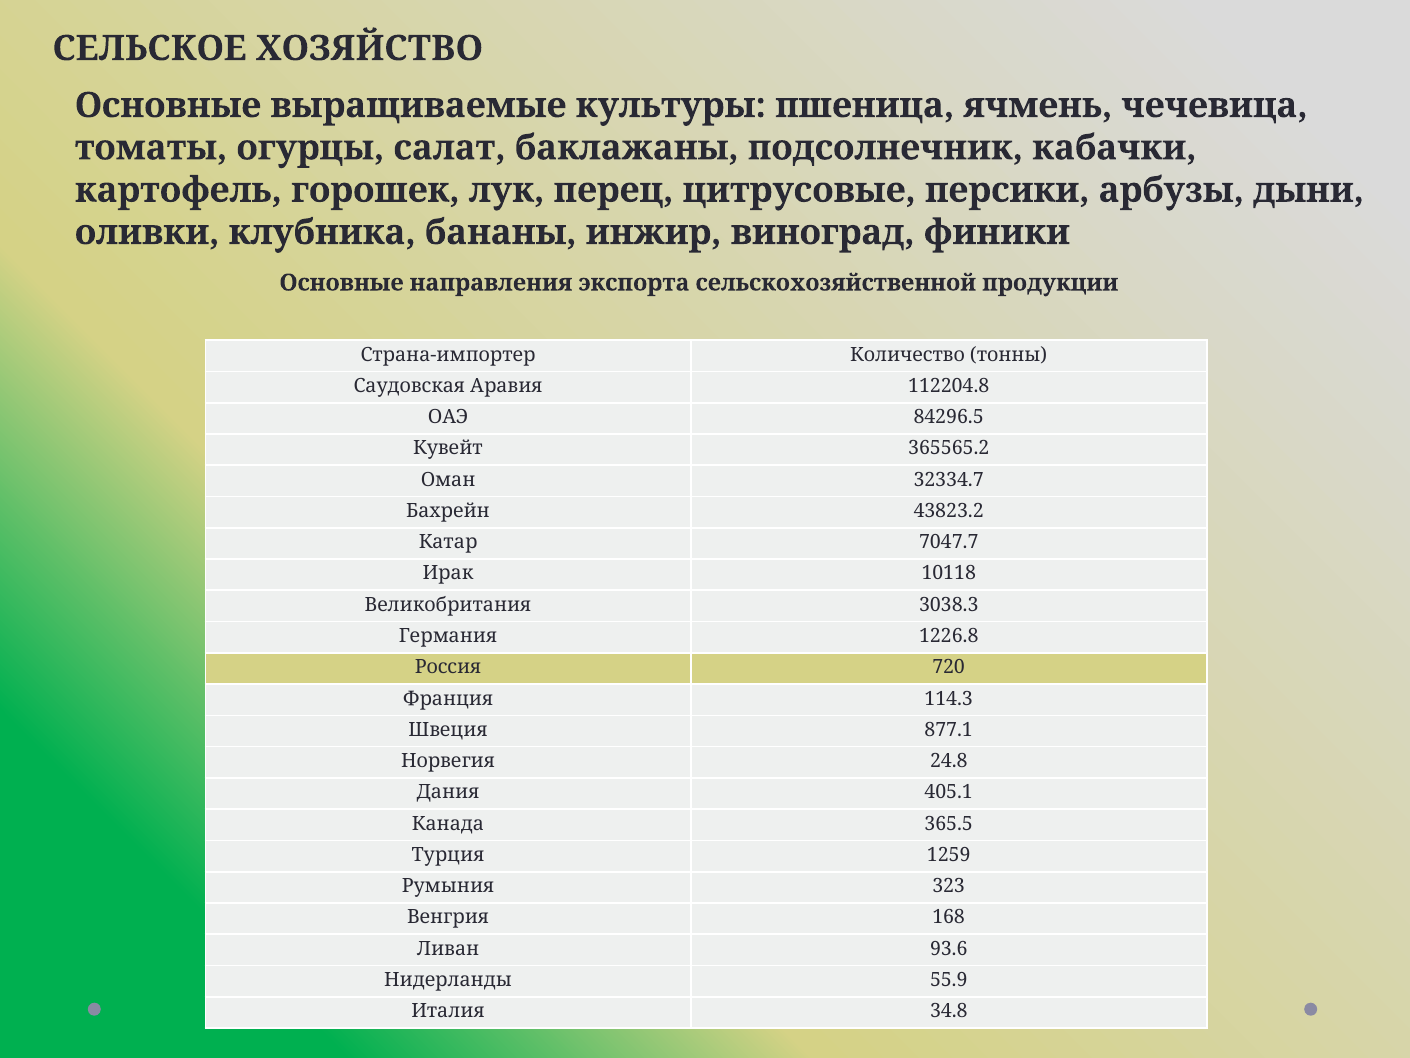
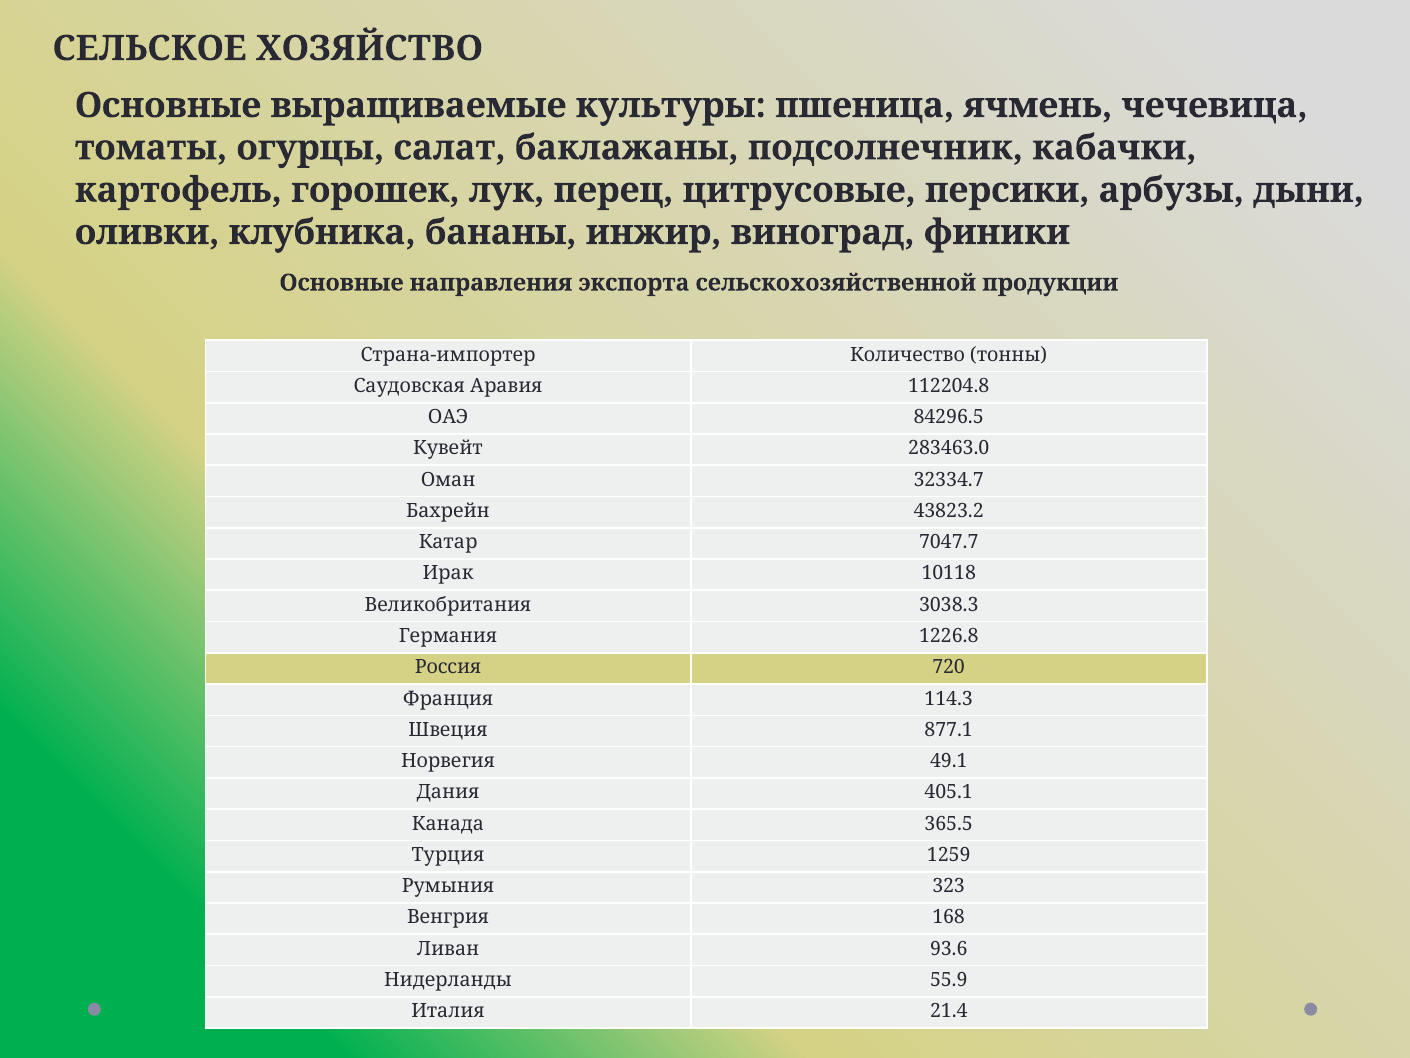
365565.2: 365565.2 -> 283463.0 (949, 448)
24.8: 24.8 -> 49.1 (949, 761)
34.8: 34.8 -> 21.4 (949, 1011)
